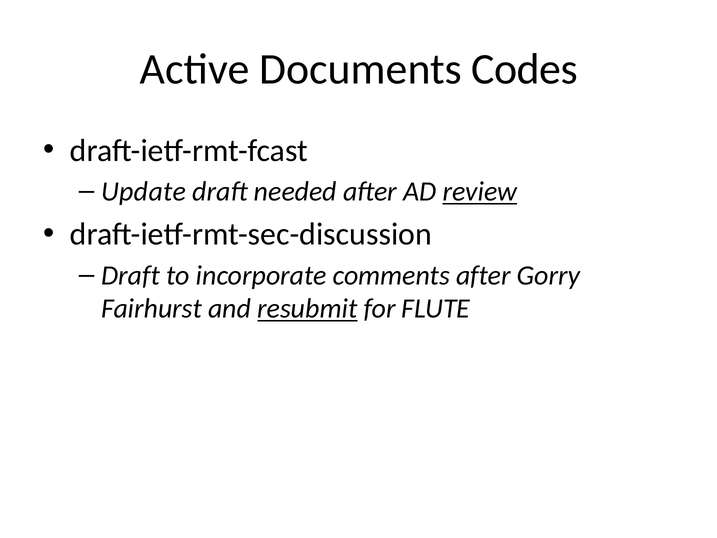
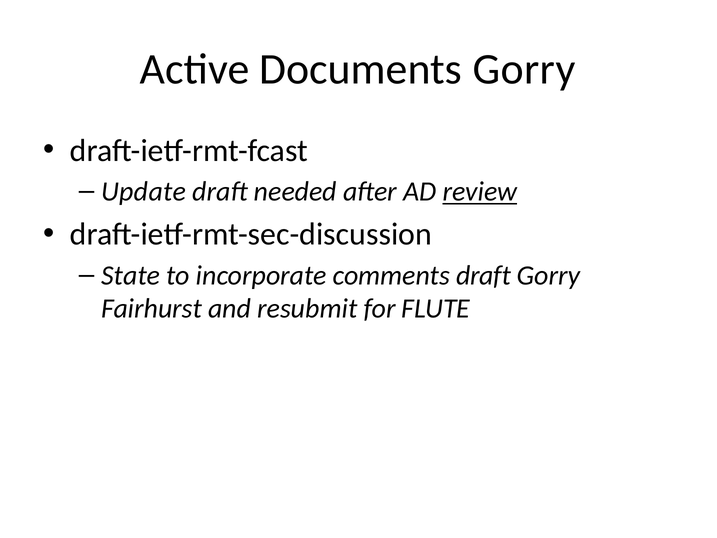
Documents Codes: Codes -> Gorry (524, 69)
Draft: Draft -> State (131, 275)
comments after: after -> draft (484, 275)
resubmit underline: present -> none (307, 309)
